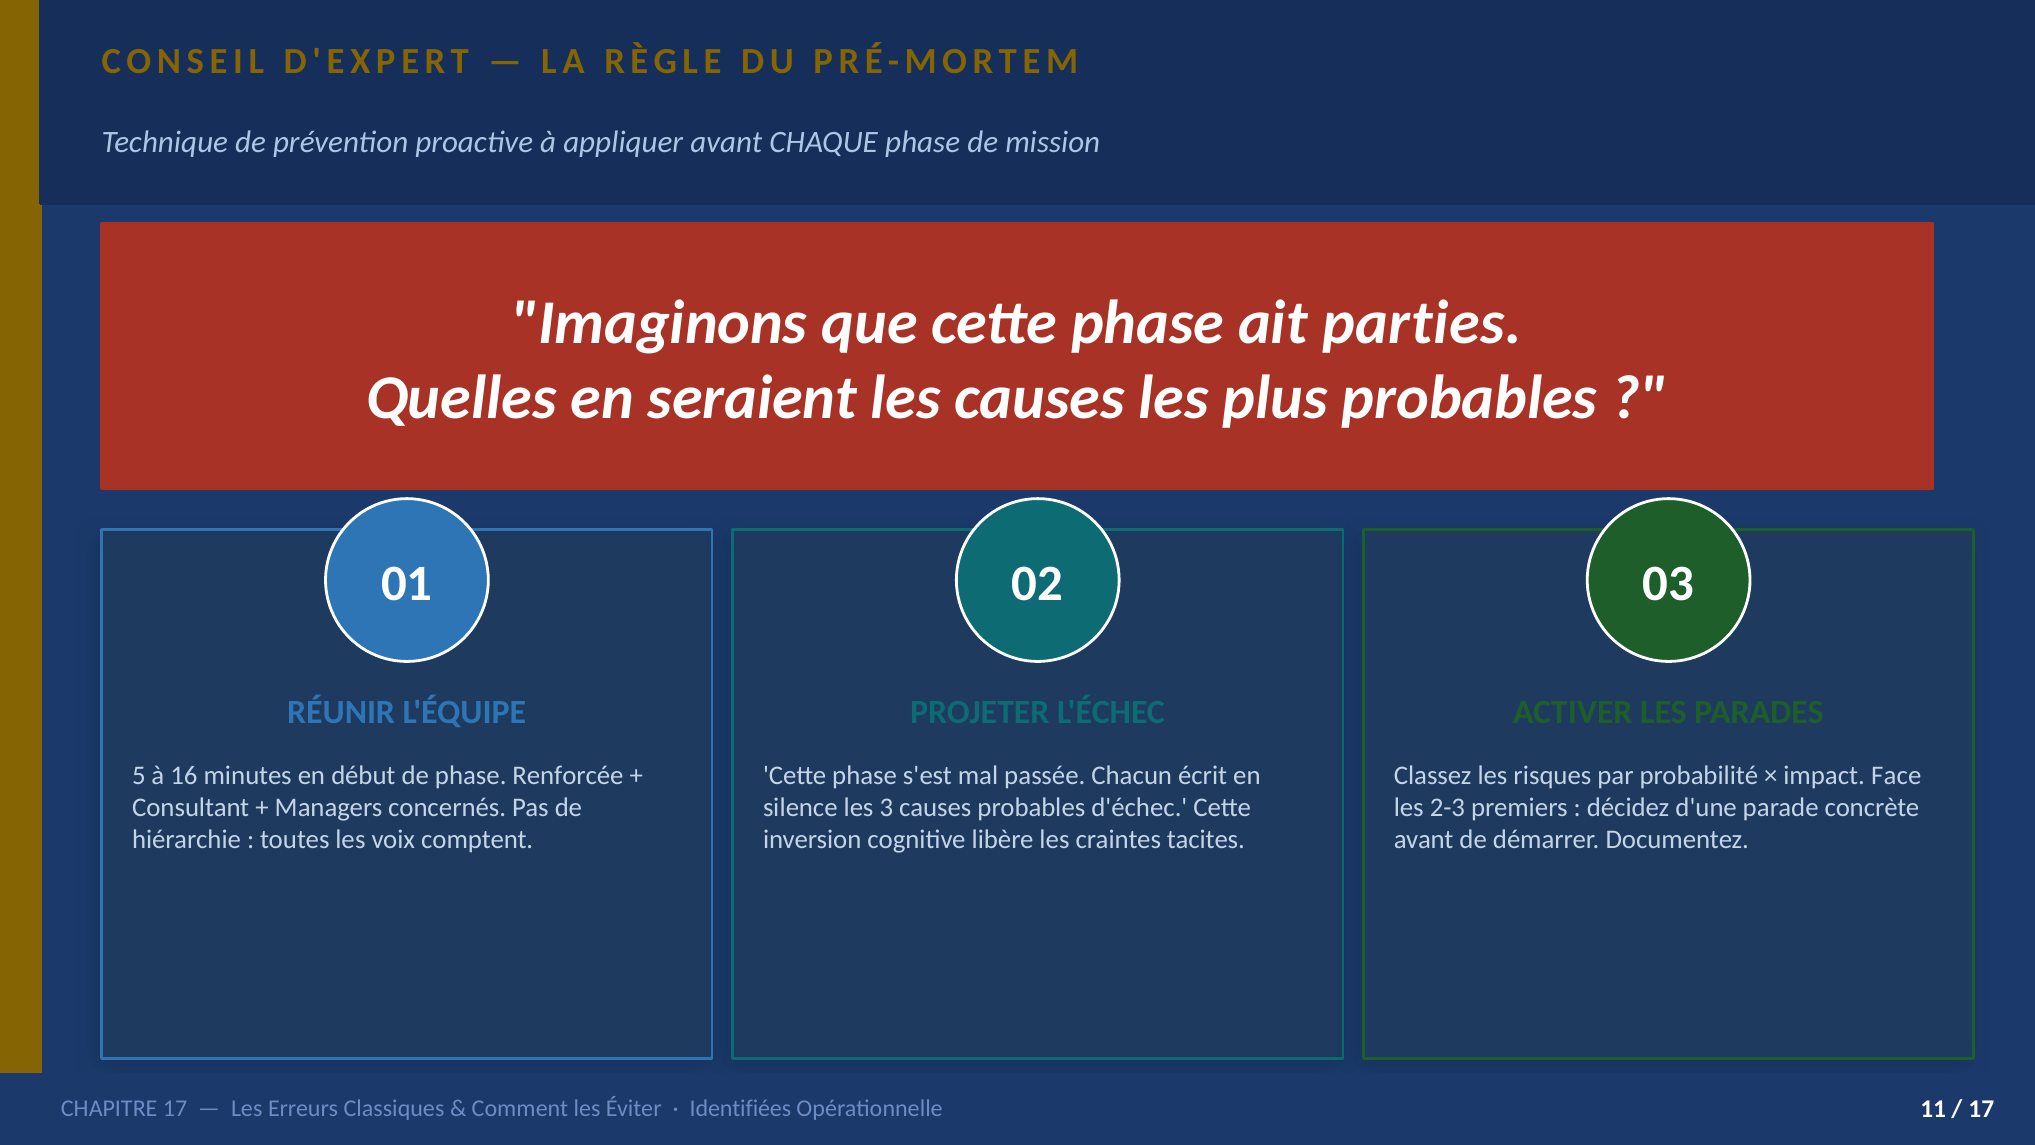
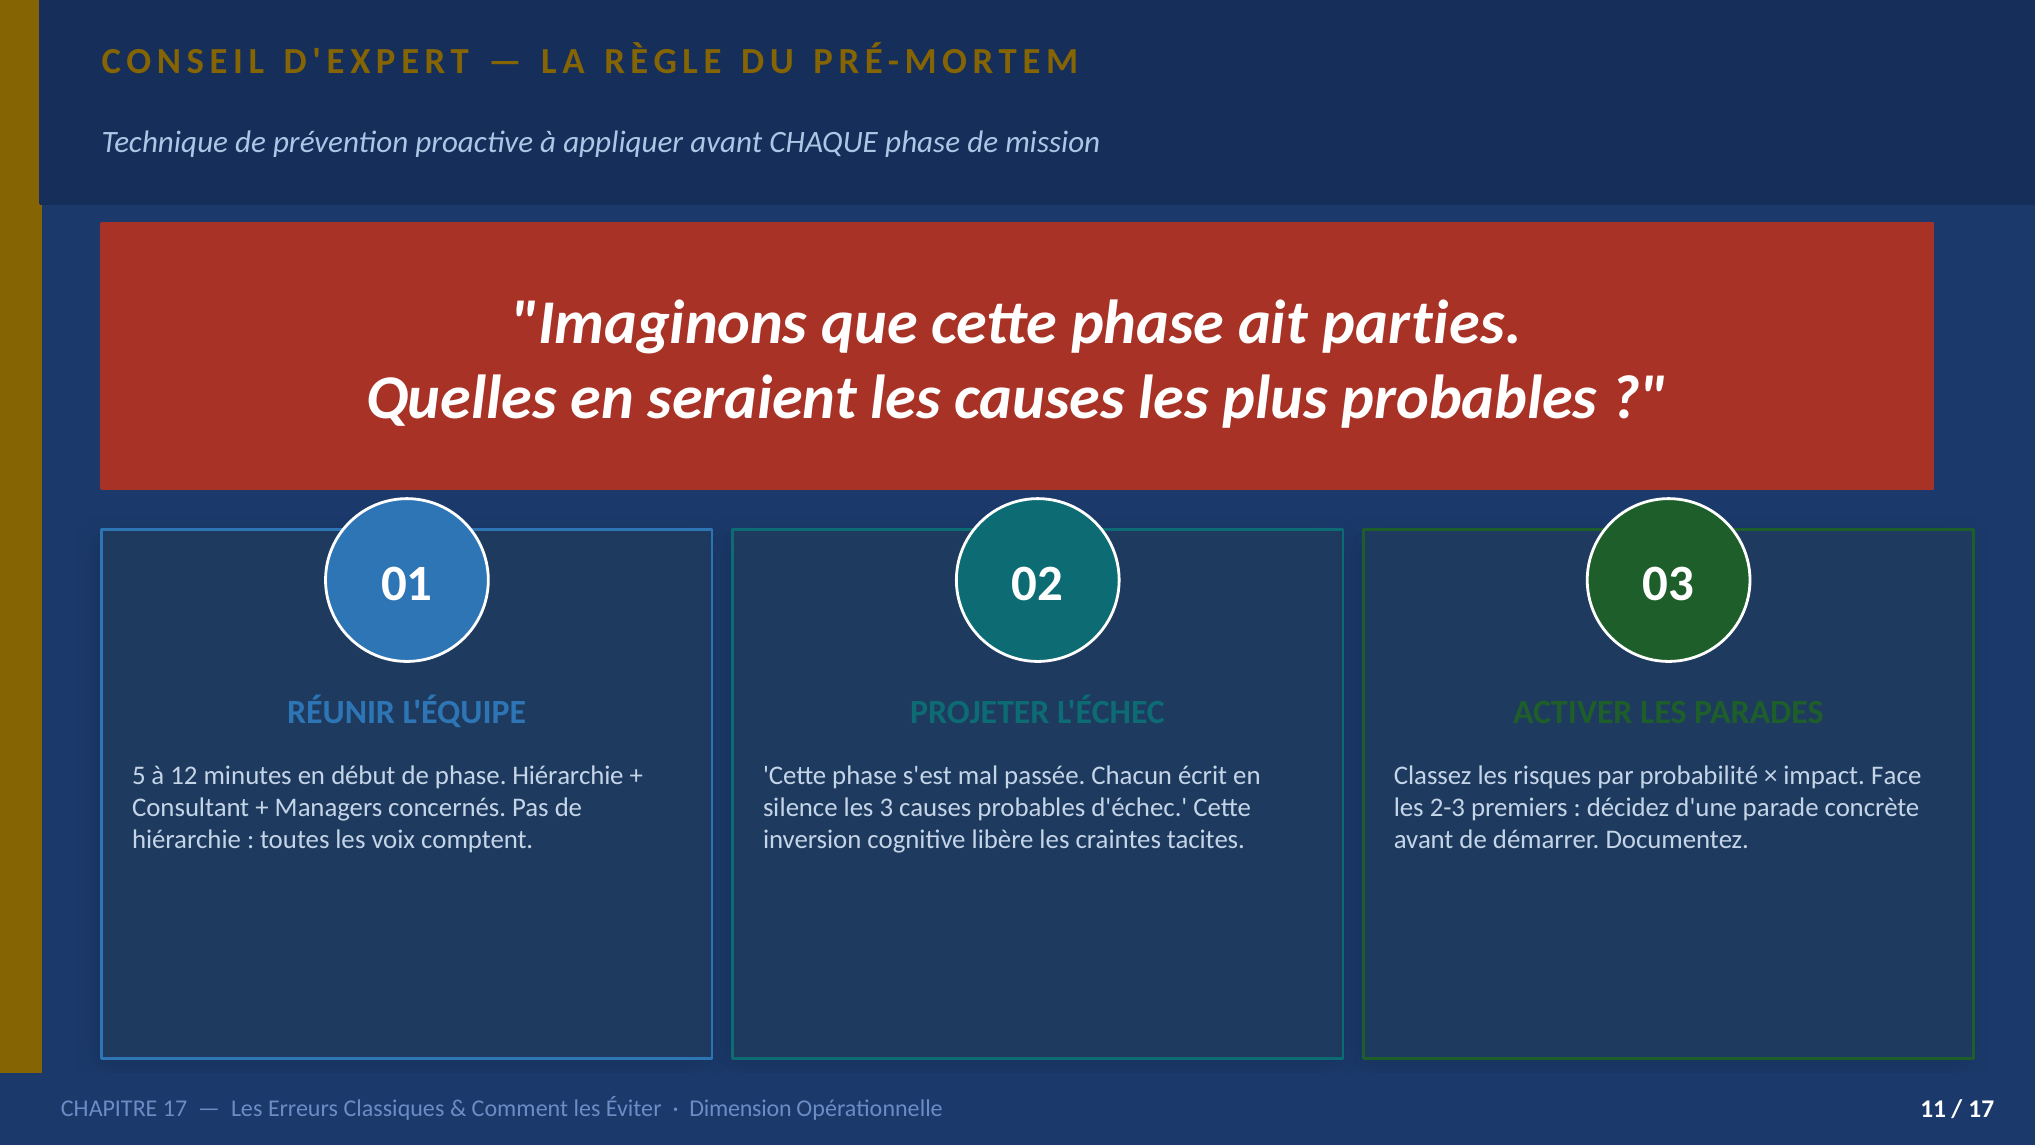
16: 16 -> 12 (184, 775)
phase Renforcée: Renforcée -> Hiérarchie (568, 775)
Identifiées: Identifiées -> Dimension (740, 1109)
